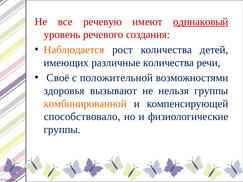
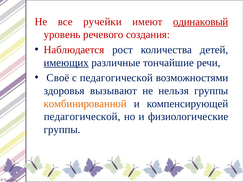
речевую: речевую -> ручейки (102, 22)
Наблюдается colour: orange -> red (74, 50)
имеющих underline: none -> present (66, 63)
различные количества: количества -> тончайшие (168, 63)
с положительной: положительной -> педагогической (116, 78)
способствовало: способствовало -> педагогической (82, 117)
